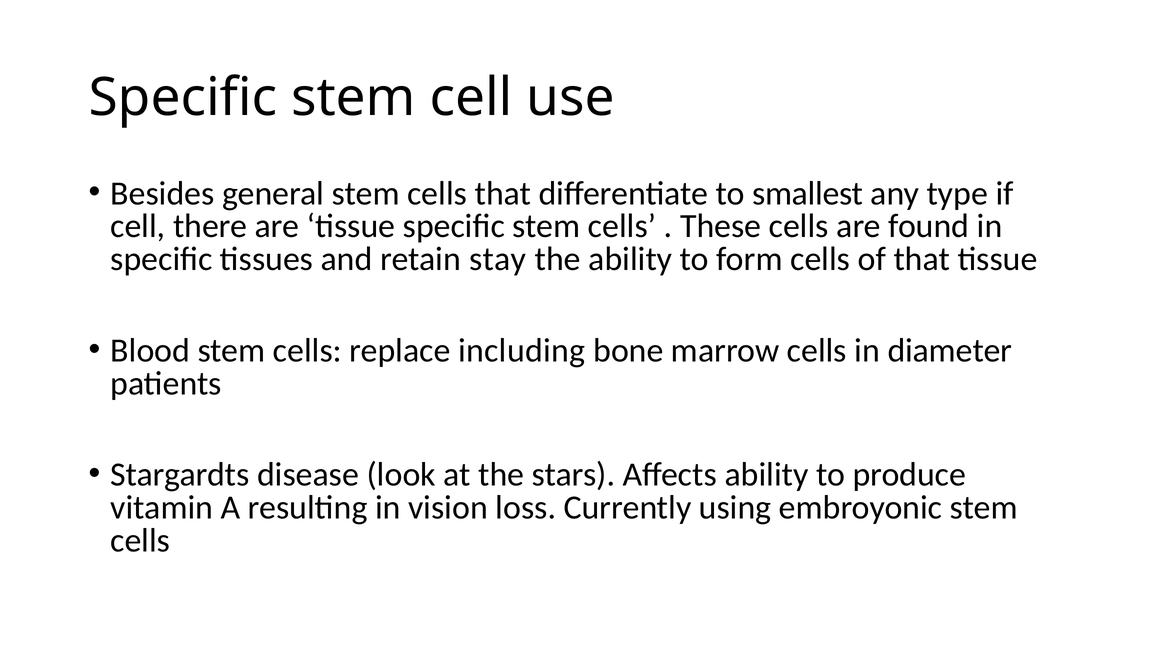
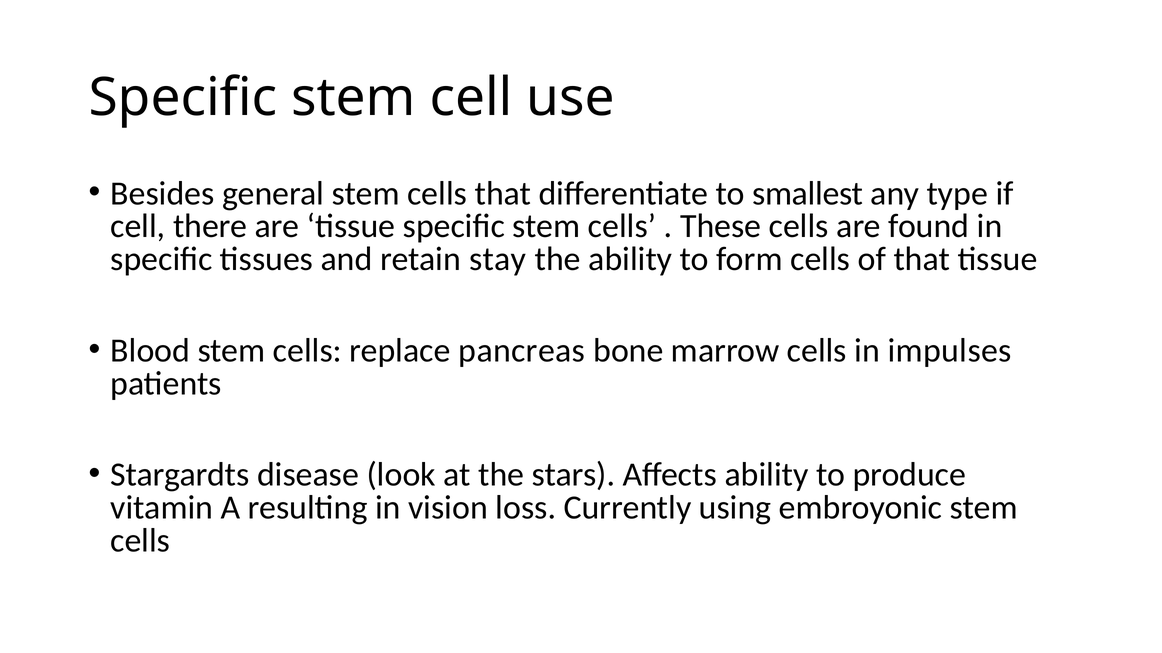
including: including -> pancreas (522, 351)
diameter: diameter -> impulses (950, 351)
